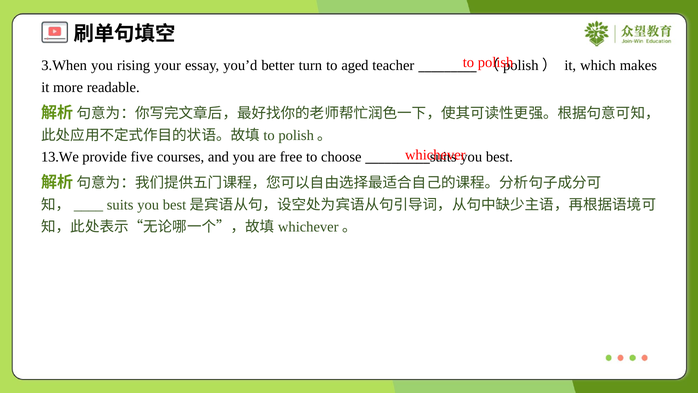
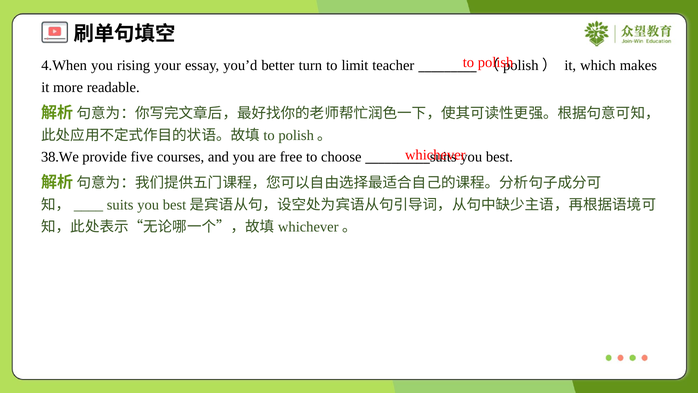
3.When: 3.When -> 4.When (64, 65)
aged: aged -> limit (355, 65)
13.We: 13.We -> 38.We (60, 157)
